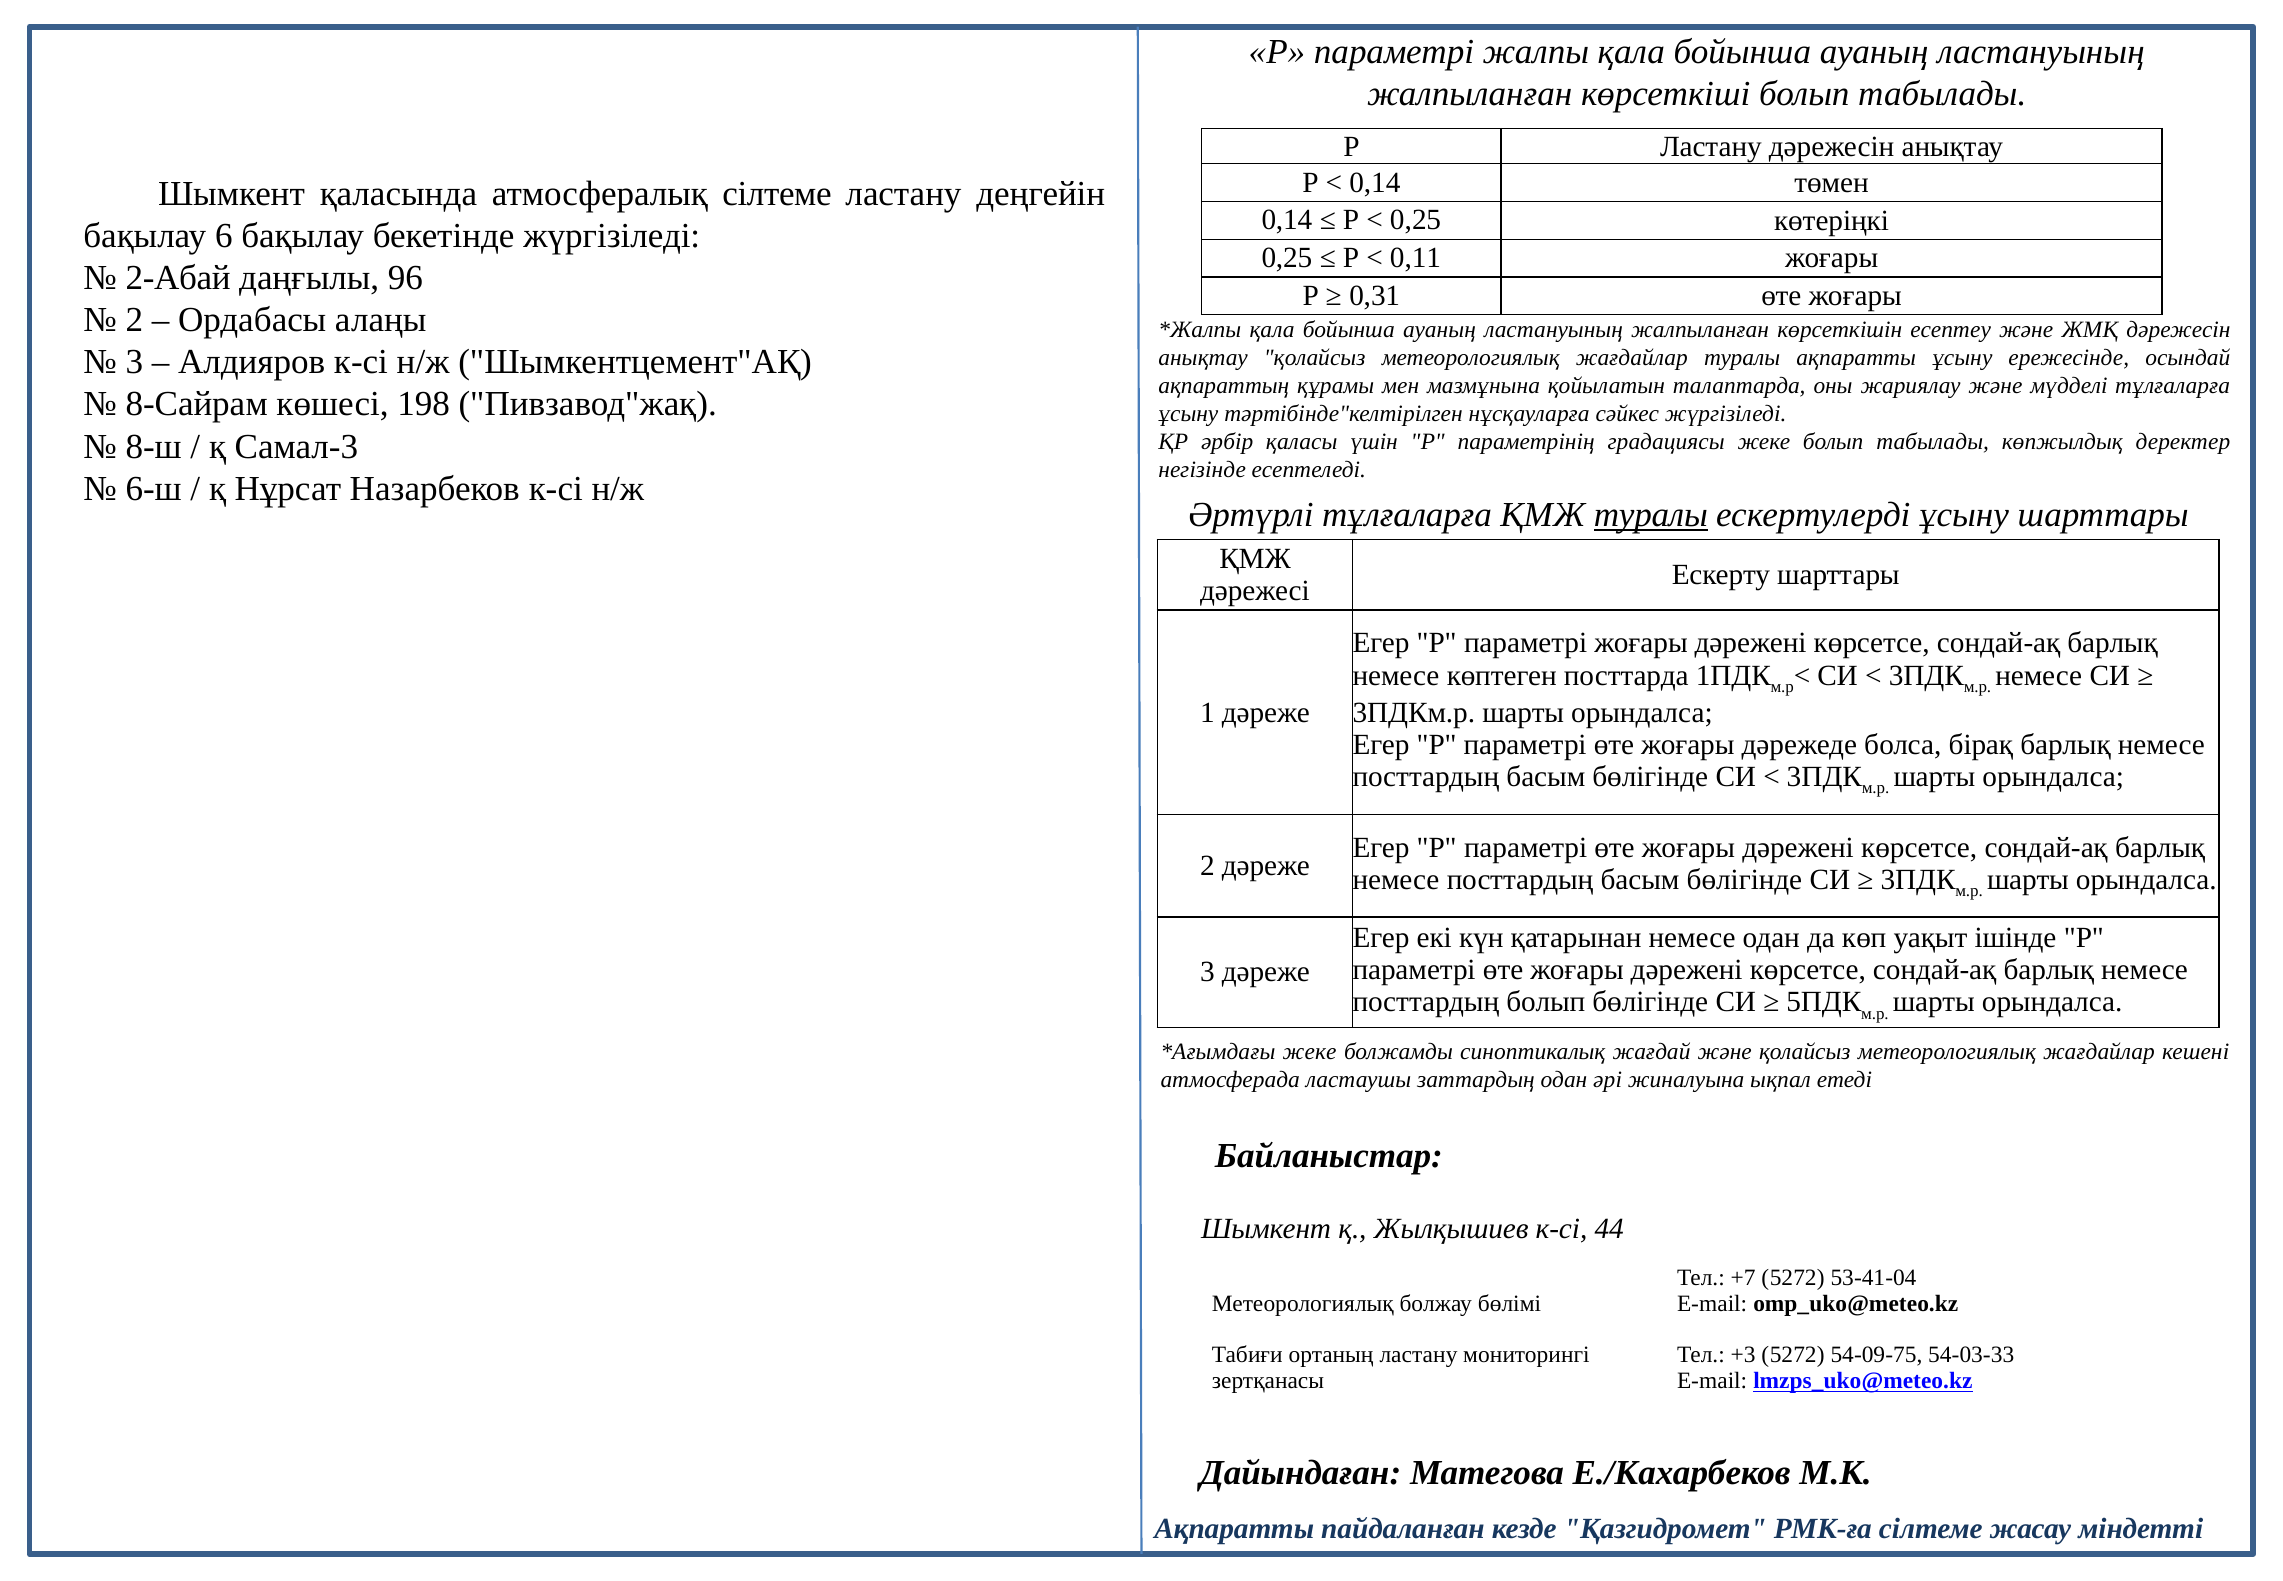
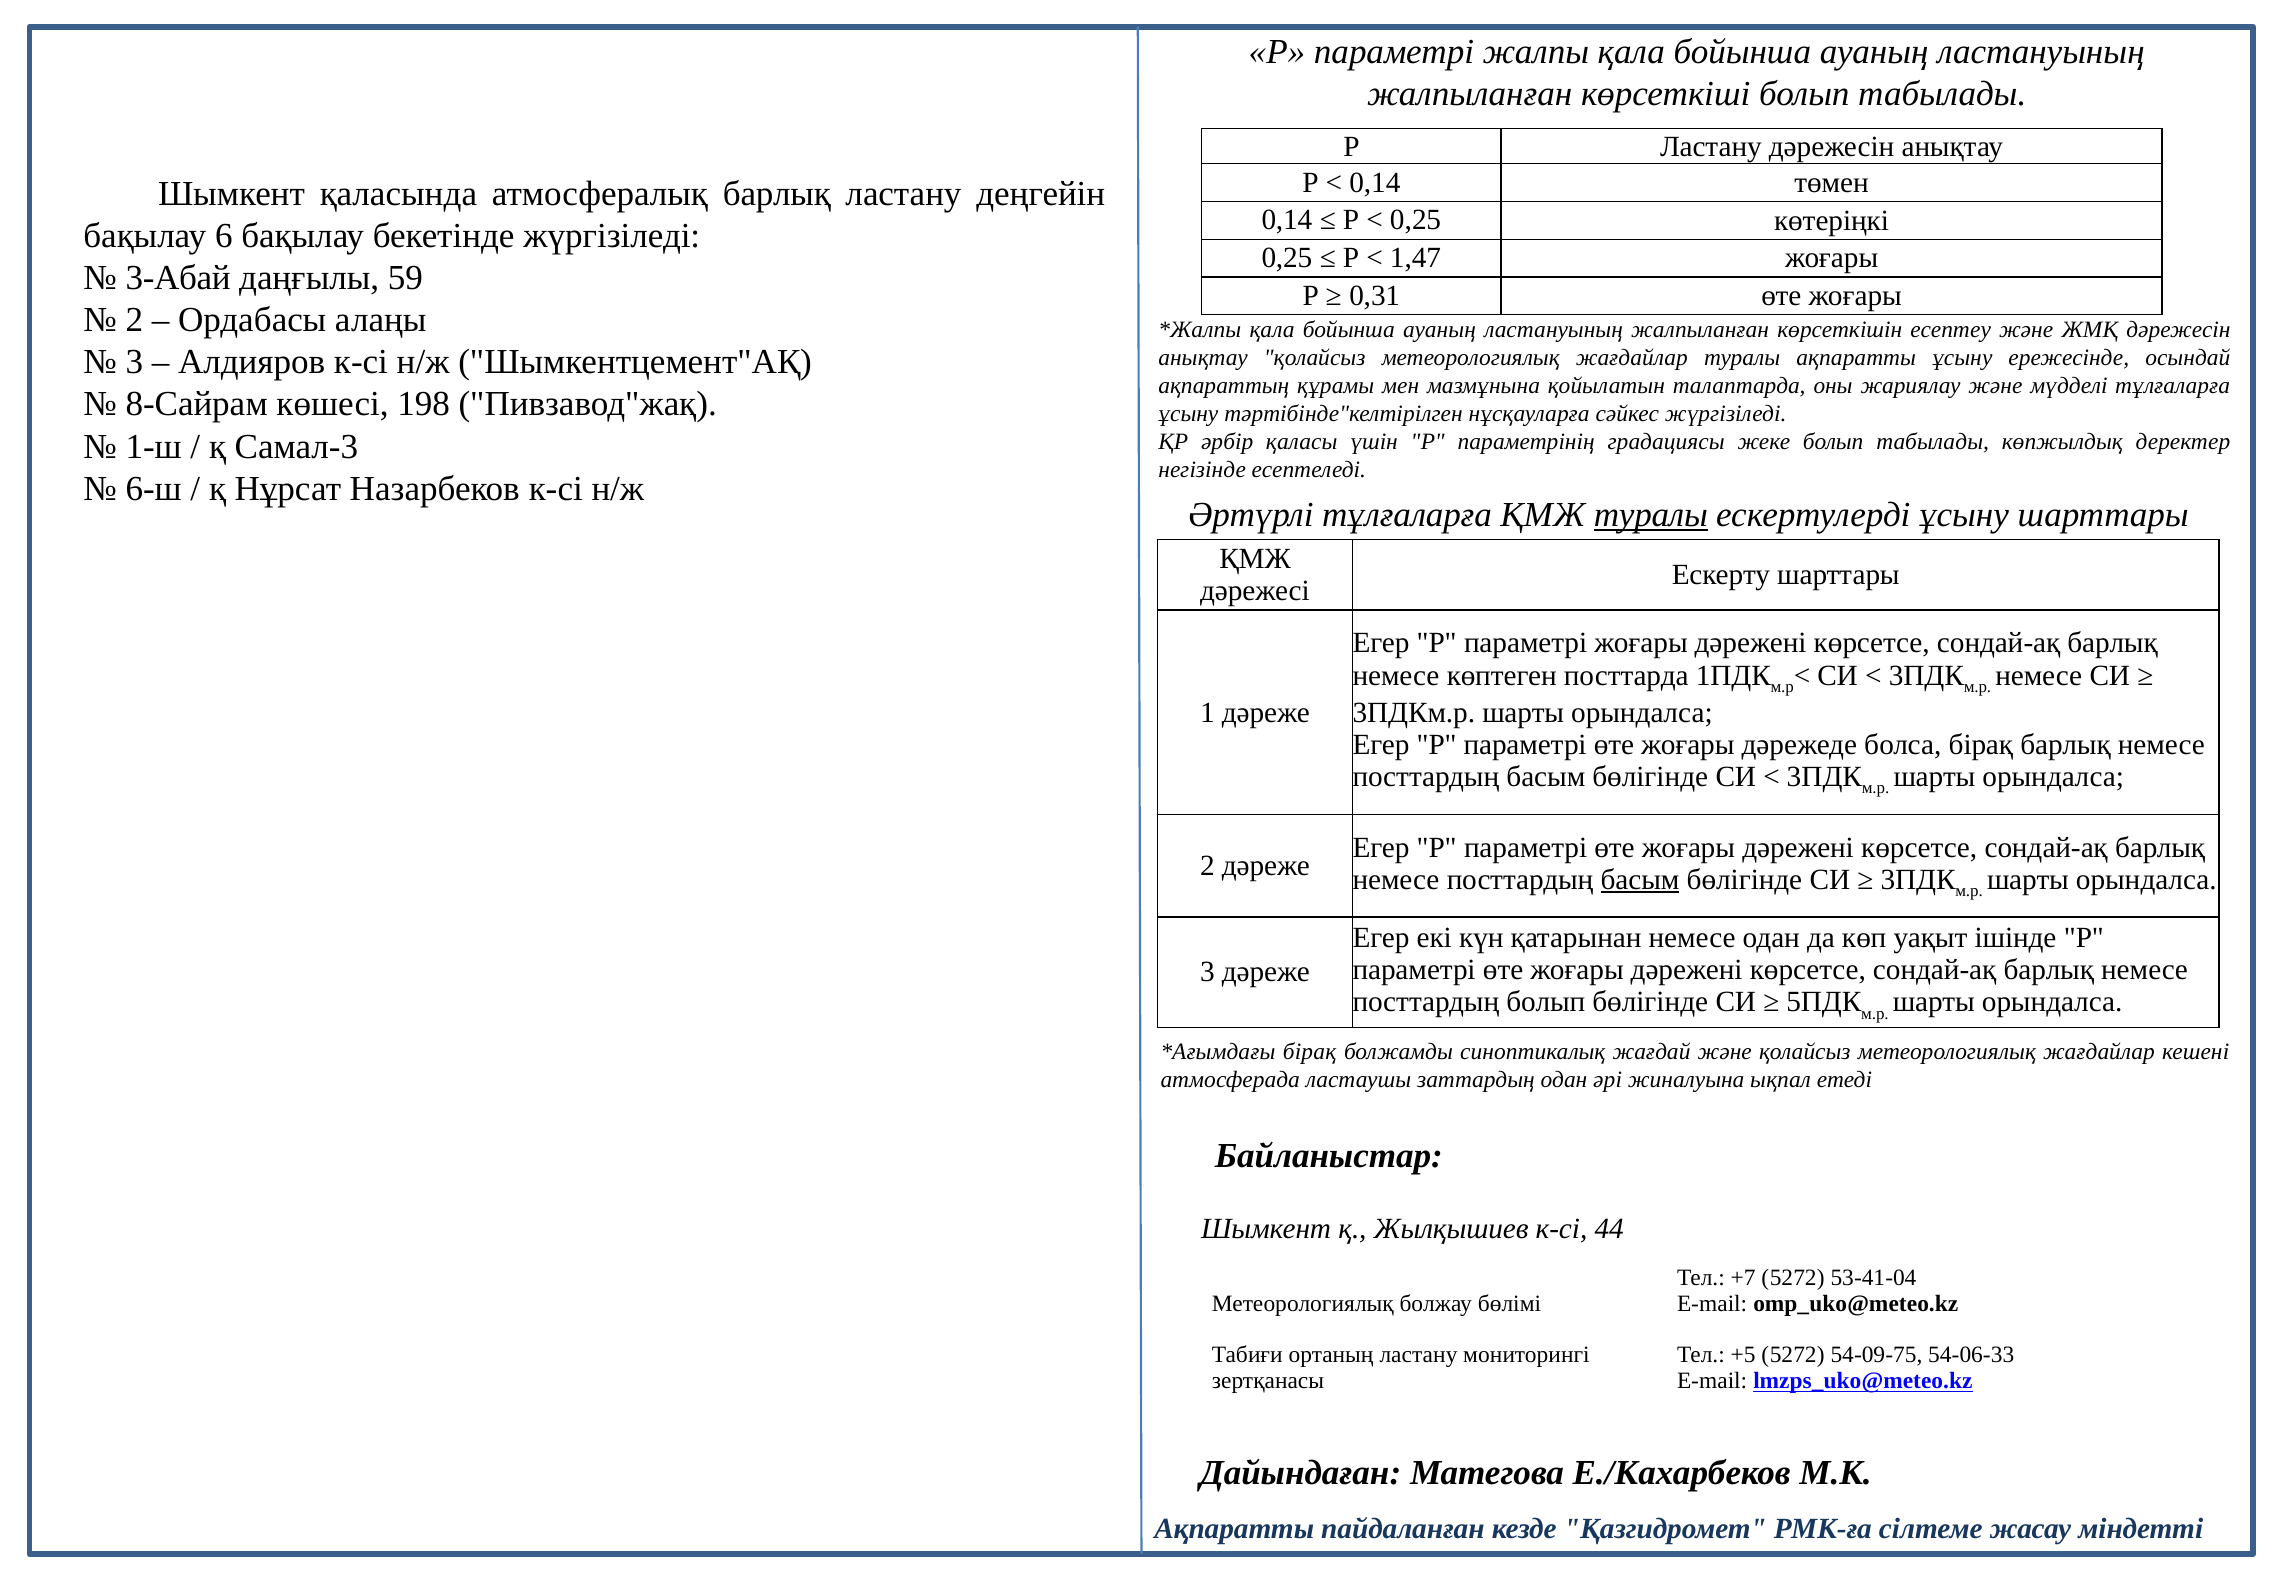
атмосфералық сілтеме: сілтеме -> барлық (777, 193)
0,11: 0,11 -> 1,47 (1416, 258)
2-Абай: 2-Абай -> 3-Абай (178, 278)
96: 96 -> 59 (405, 278)
8-ш: 8-ш -> 1-ш (154, 446)
басым underline: none -> present (1640, 879)
жеке: жеке -> бірақ (1310, 1052)
+3: +3 -> +5 (1743, 1355)
54-03-33: 54-03-33 -> 54-06-33 (1971, 1355)
